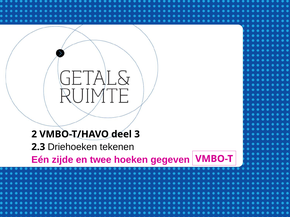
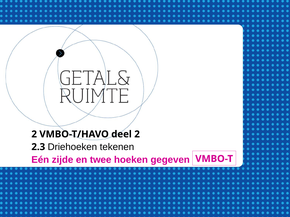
deel 3: 3 -> 2 (137, 134)
